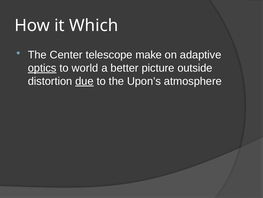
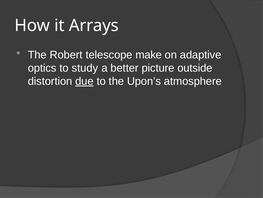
Which: Which -> Arrays (94, 26)
Center: Center -> Robert (66, 55)
optics underline: present -> none (42, 68)
world: world -> study (85, 68)
